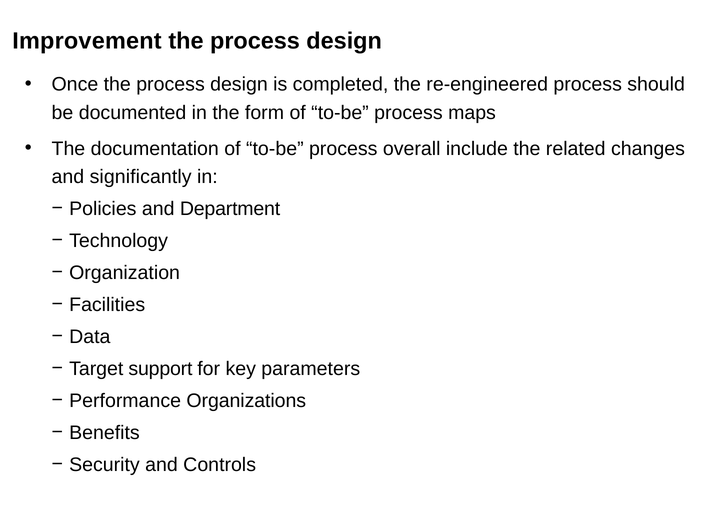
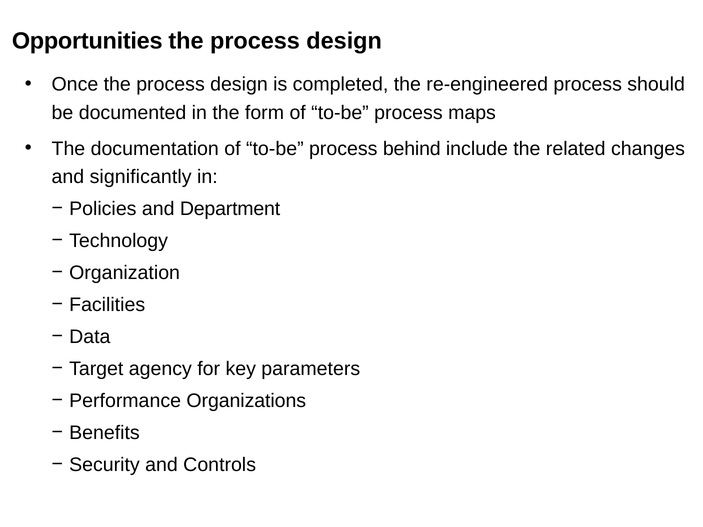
Improvement: Improvement -> Opportunities (87, 41)
overall: overall -> behind (412, 149)
support: support -> agency (160, 369)
